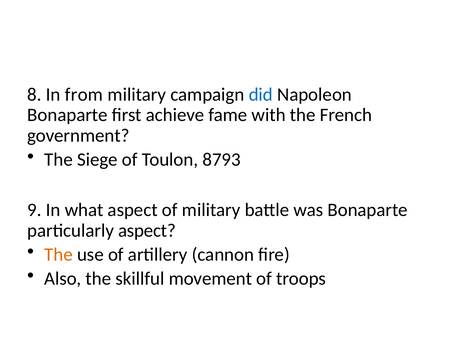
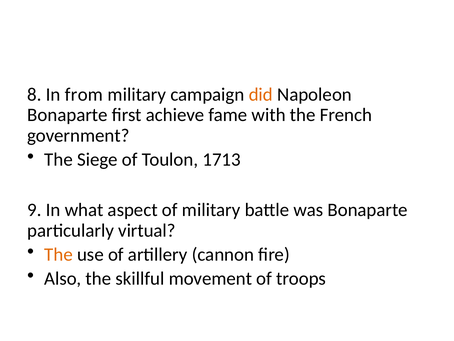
did colour: blue -> orange (261, 94)
8793: 8793 -> 1713 (222, 159)
particularly aspect: aspect -> virtual (147, 230)
